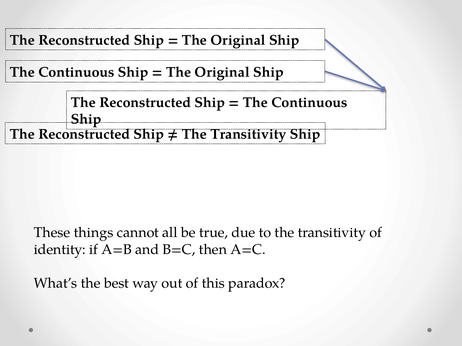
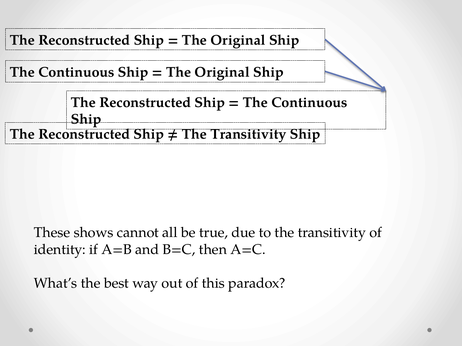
things: things -> shows (94, 233)
